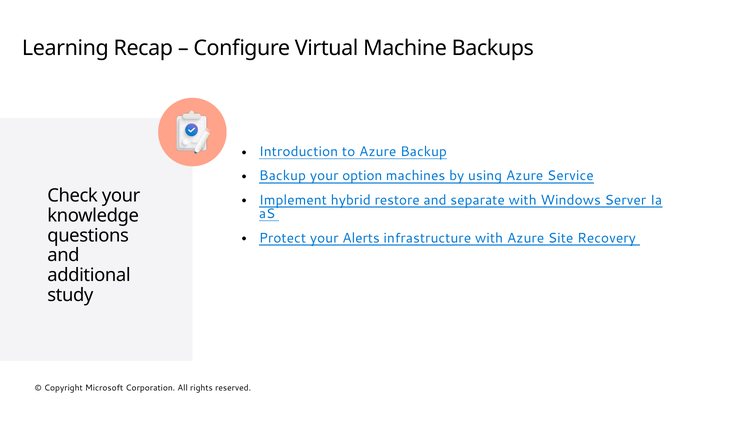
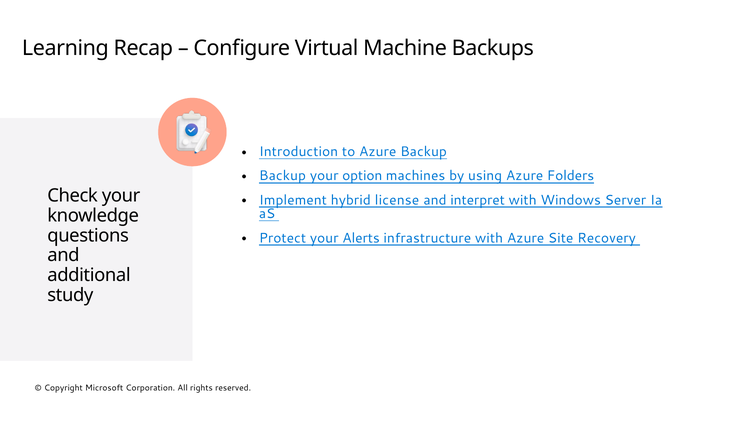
Service: Service -> Folders (571, 176)
restore: restore -> license (397, 200)
separate: separate -> interpret (478, 200)
